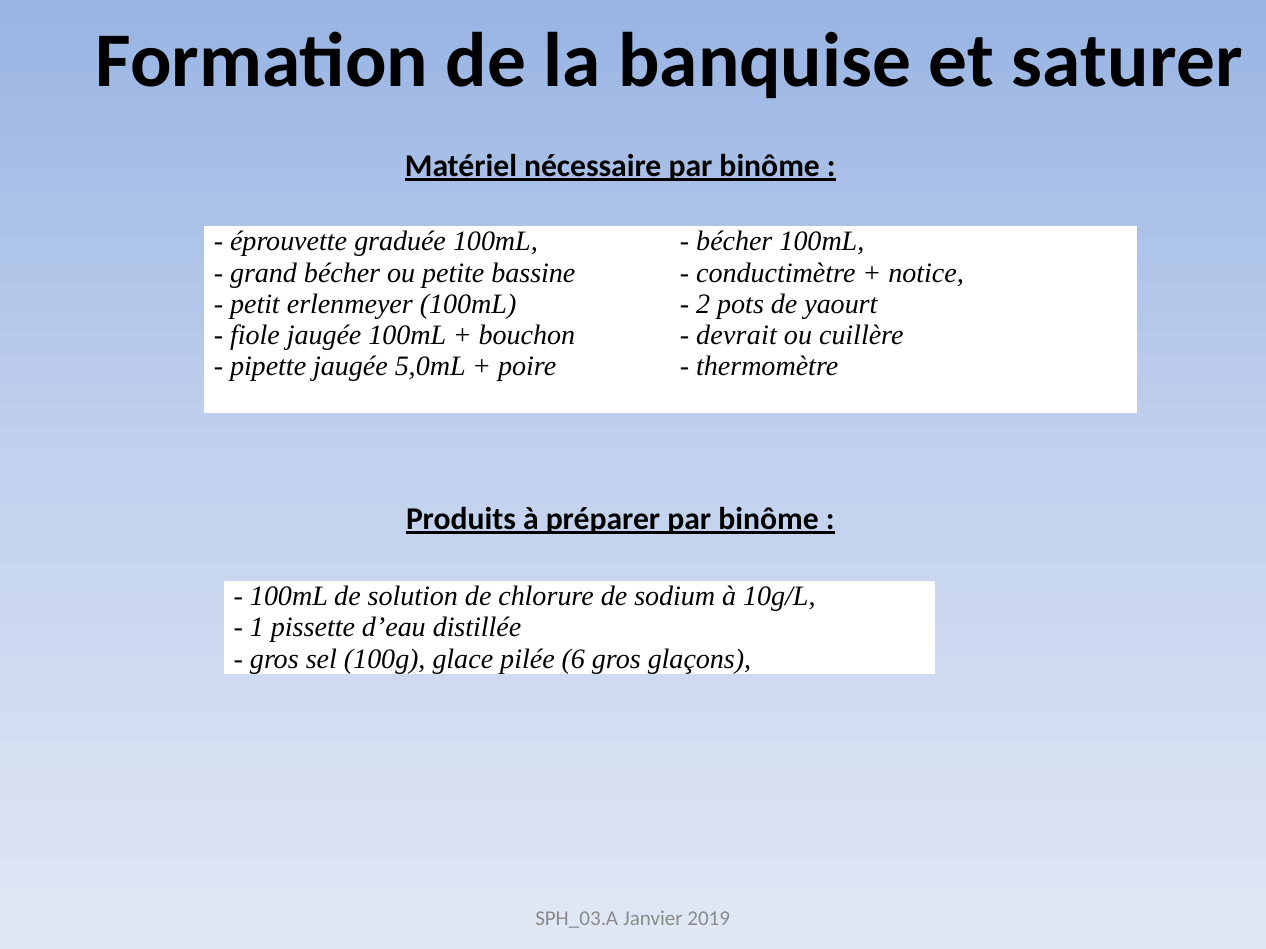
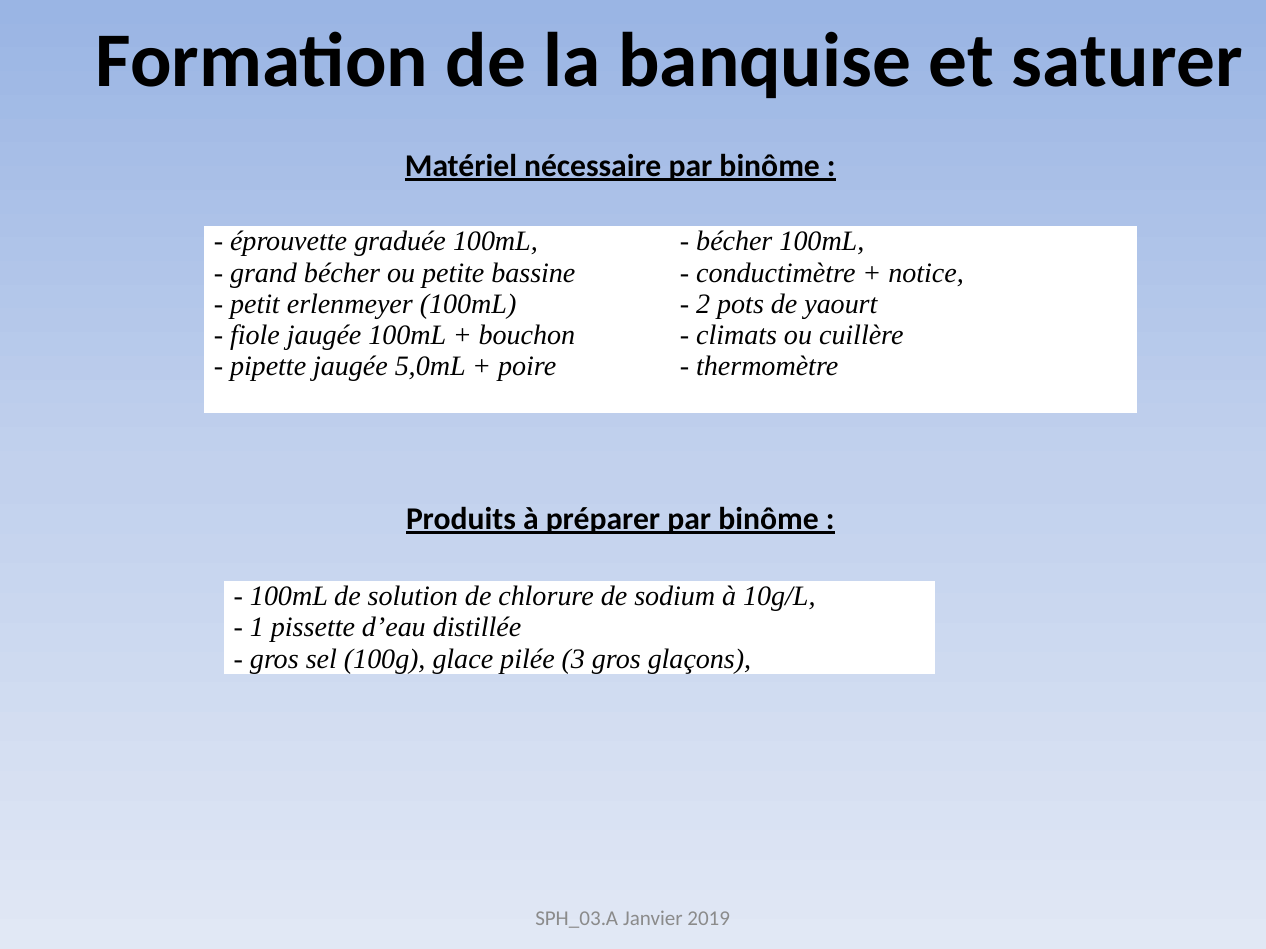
devrait: devrait -> climats (737, 335)
6: 6 -> 3 (573, 659)
